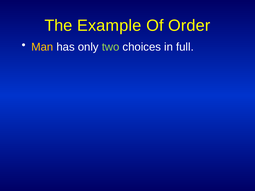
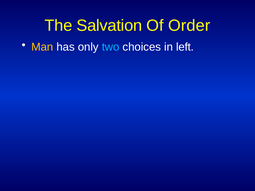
Example: Example -> Salvation (109, 26)
two colour: light green -> light blue (111, 47)
full: full -> left (185, 47)
